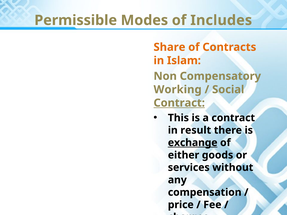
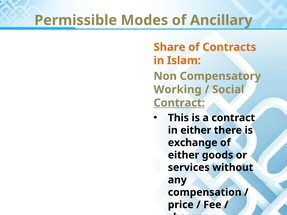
Includes: Includes -> Ancillary (221, 20)
in result: result -> either (196, 130)
exchange underline: present -> none (193, 143)
